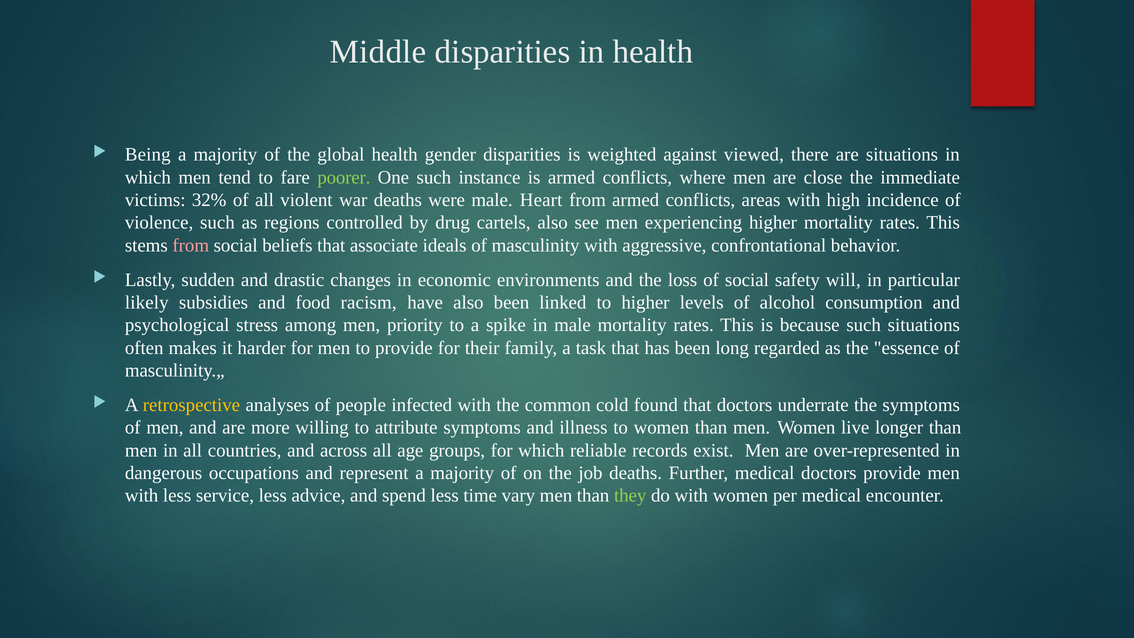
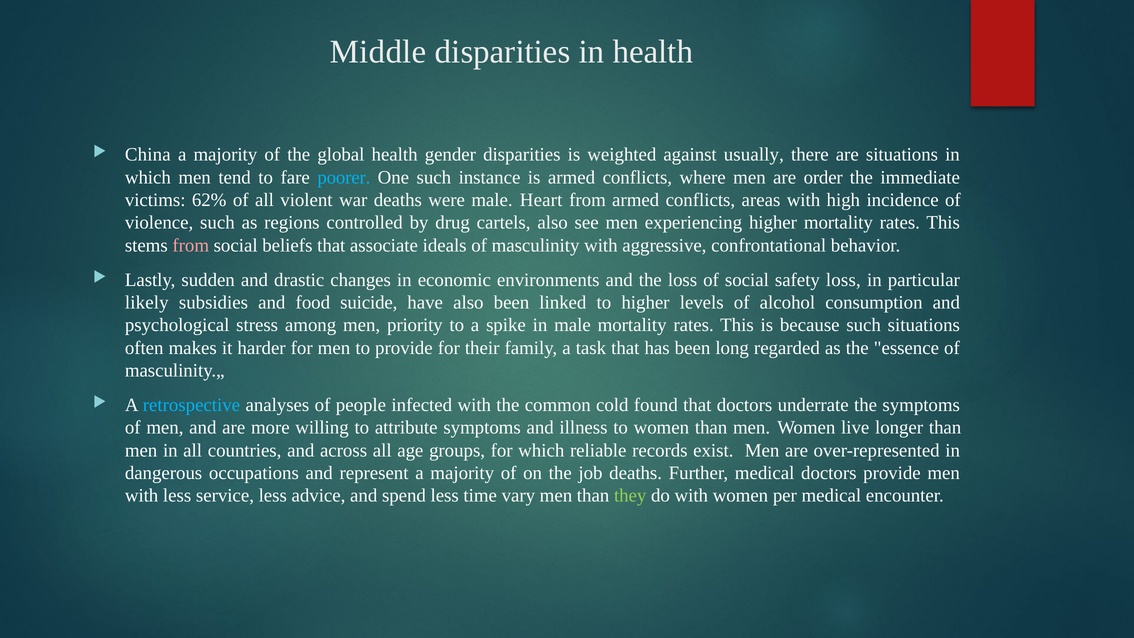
Being: Being -> China (148, 155)
viewed: viewed -> usually (754, 155)
poorer colour: light green -> light blue (344, 177)
close: close -> order (823, 177)
32%: 32% -> 62% (209, 200)
safety will: will -> loss (843, 280)
racism: racism -> suicide (369, 302)
retrospective colour: yellow -> light blue (191, 405)
